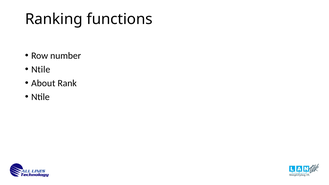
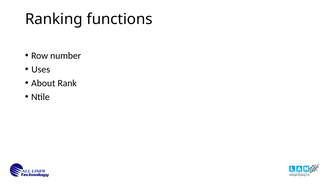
Ntile: Ntile -> Uses (41, 69)
